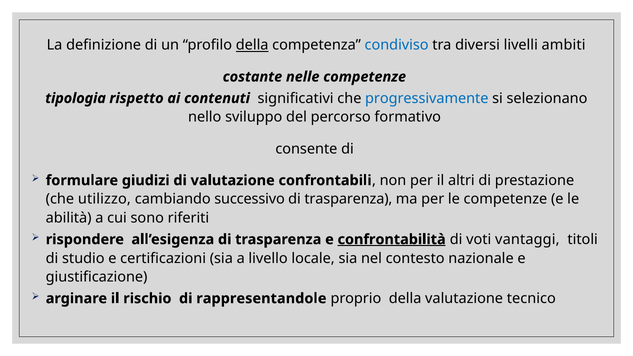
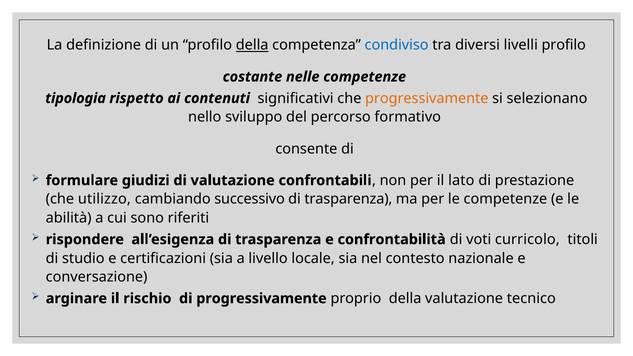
livelli ambiti: ambiti -> profilo (564, 45)
progressivamente colour: blue -> orange (427, 98)
altri: altri -> lato (461, 180)
confrontabilità underline: present -> none (392, 239)
vantaggi: vantaggi -> curricolo (527, 239)
giustificazione: giustificazione -> conversazione (97, 277)
di rappresentandole: rappresentandole -> progressivamente (261, 299)
